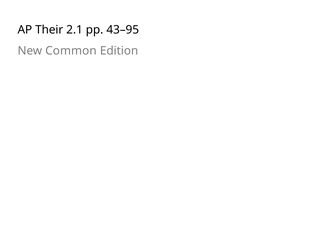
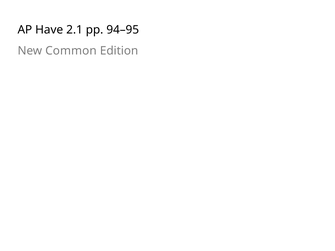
Their: Their -> Have (49, 30)
43–95: 43–95 -> 94–95 (123, 30)
